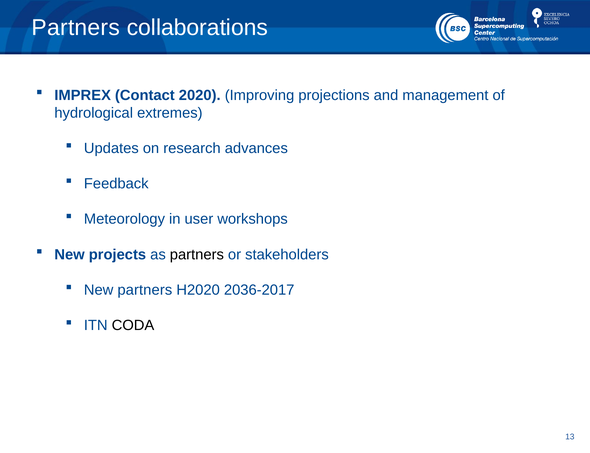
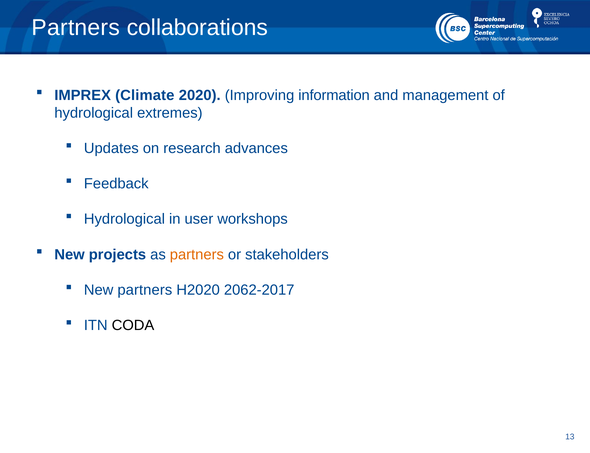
Contact: Contact -> Climate (145, 95)
projections: projections -> information (334, 95)
Meteorology: Meteorology -> Hydrological (124, 219)
partners colour: black -> orange (197, 255)
2036-2017: 2036-2017 -> 2062-2017 (259, 290)
